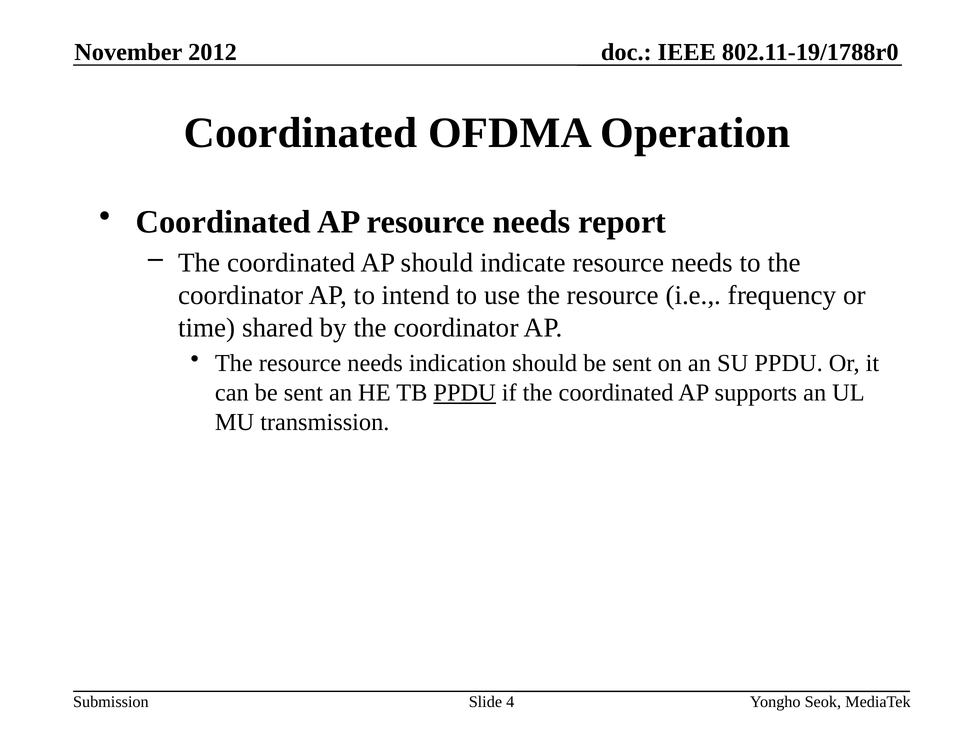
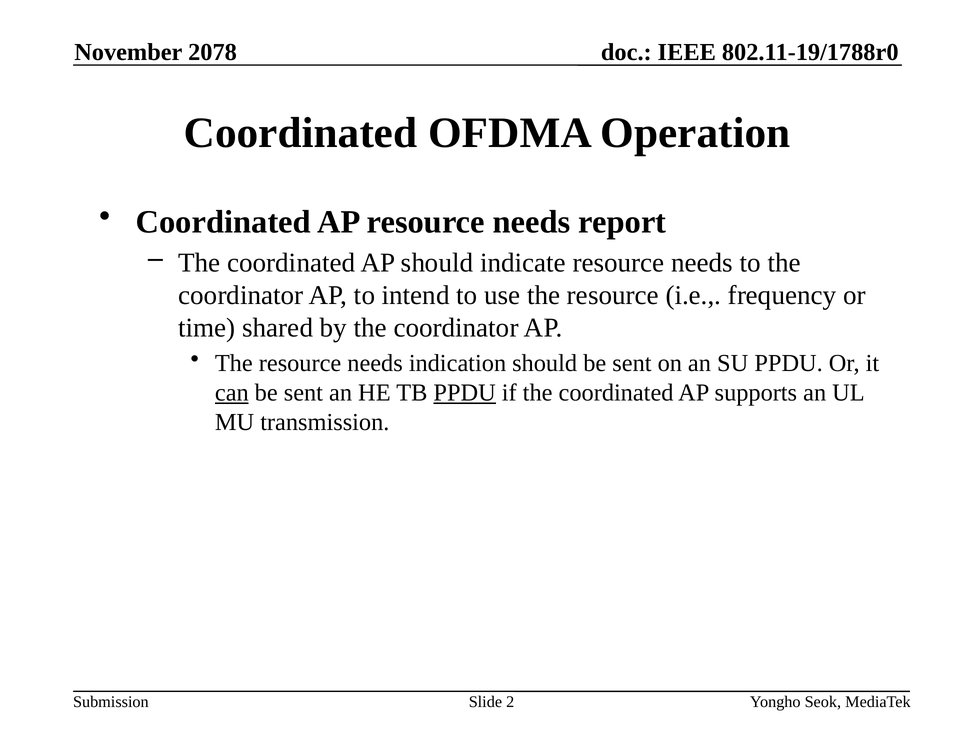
2012: 2012 -> 2078 (213, 52)
can underline: none -> present (232, 392)
4: 4 -> 2 (510, 701)
